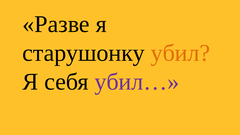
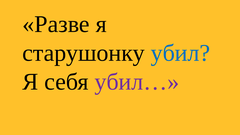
убил colour: orange -> blue (180, 53)
